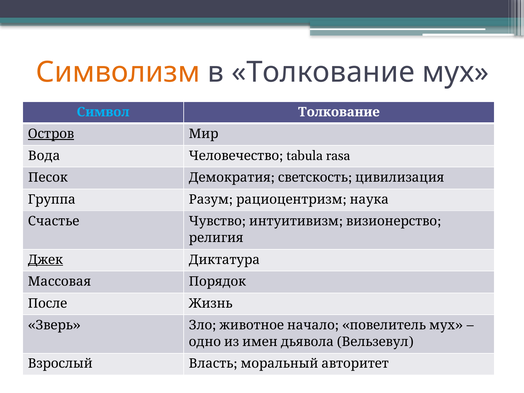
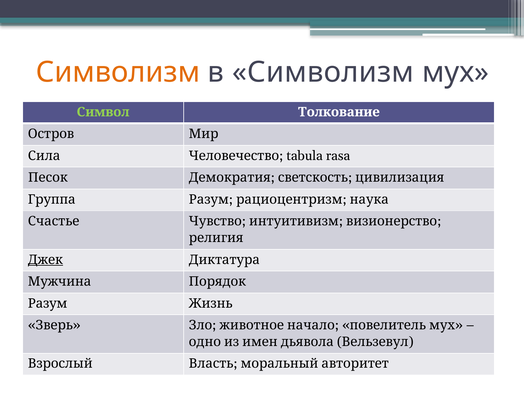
в Толкование: Толкование -> Символизм (323, 72)
Символ colour: light blue -> light green (103, 112)
Остров underline: present -> none (51, 134)
Вода: Вода -> Сила (44, 156)
Массовая: Массовая -> Мужчина (60, 282)
После: После -> Разум (48, 303)
